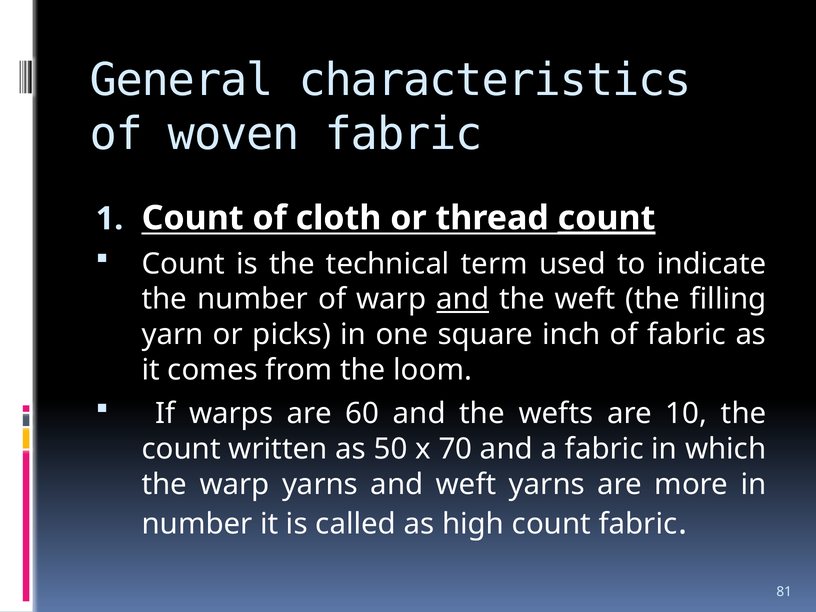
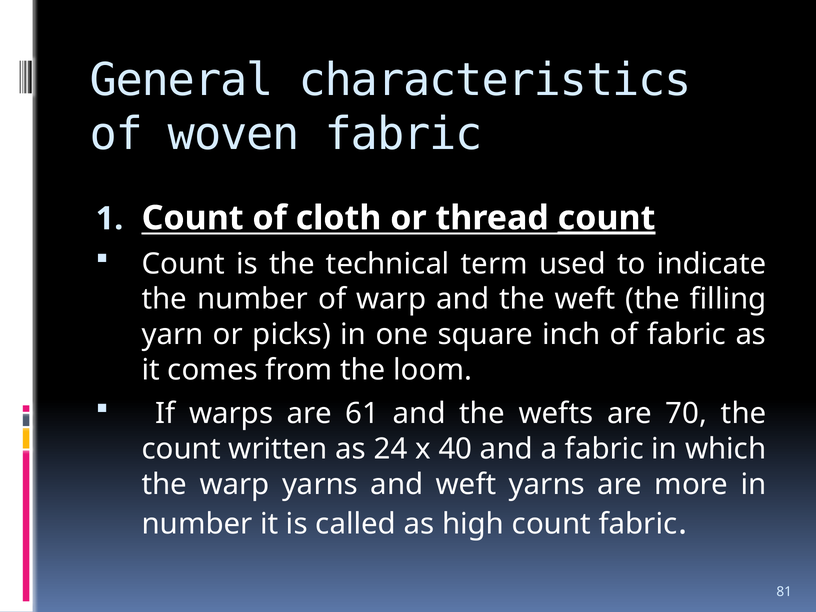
and underline: present -> none (463, 299)
60: 60 -> 61 (362, 413)
10: 10 -> 70 (686, 413)
50: 50 -> 24 (391, 449)
70: 70 -> 40 (455, 449)
